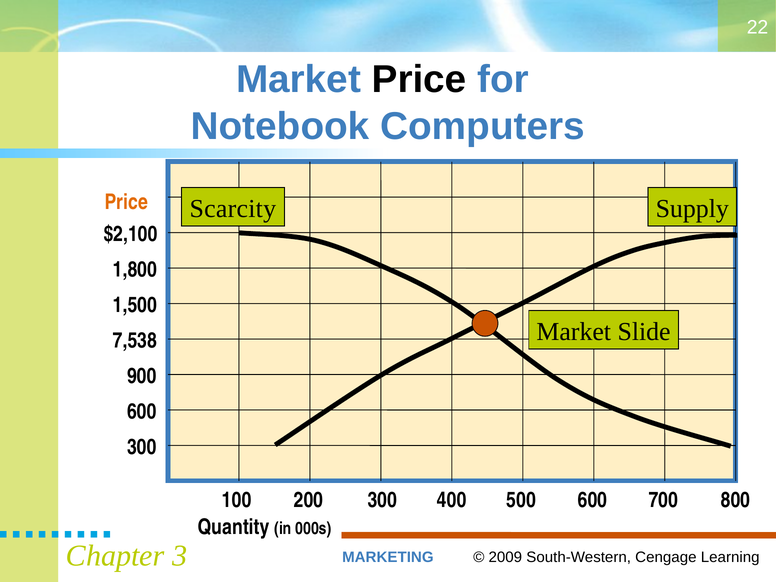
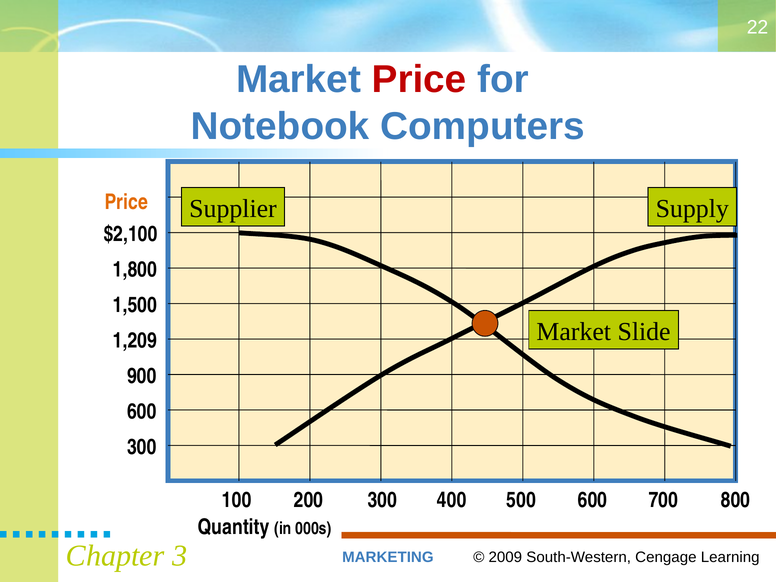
Price colour: black -> red (419, 80)
Scarcity: Scarcity -> Supplier (233, 209)
7,538: 7,538 -> 1,209 (135, 341)
